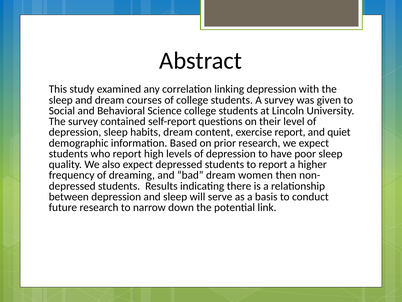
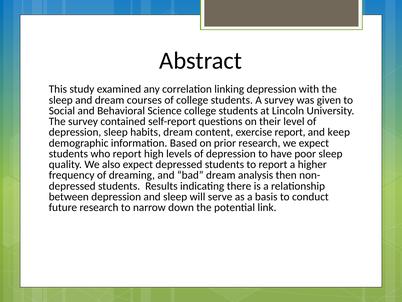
quiet: quiet -> keep (339, 132)
women: women -> analysis (256, 175)
